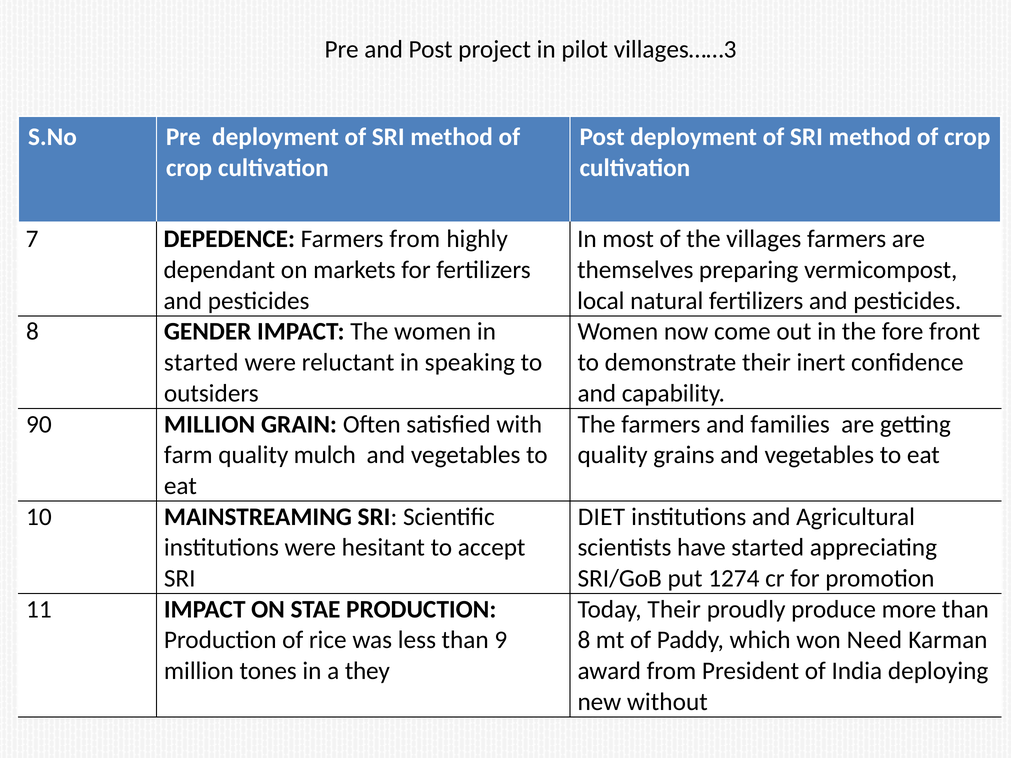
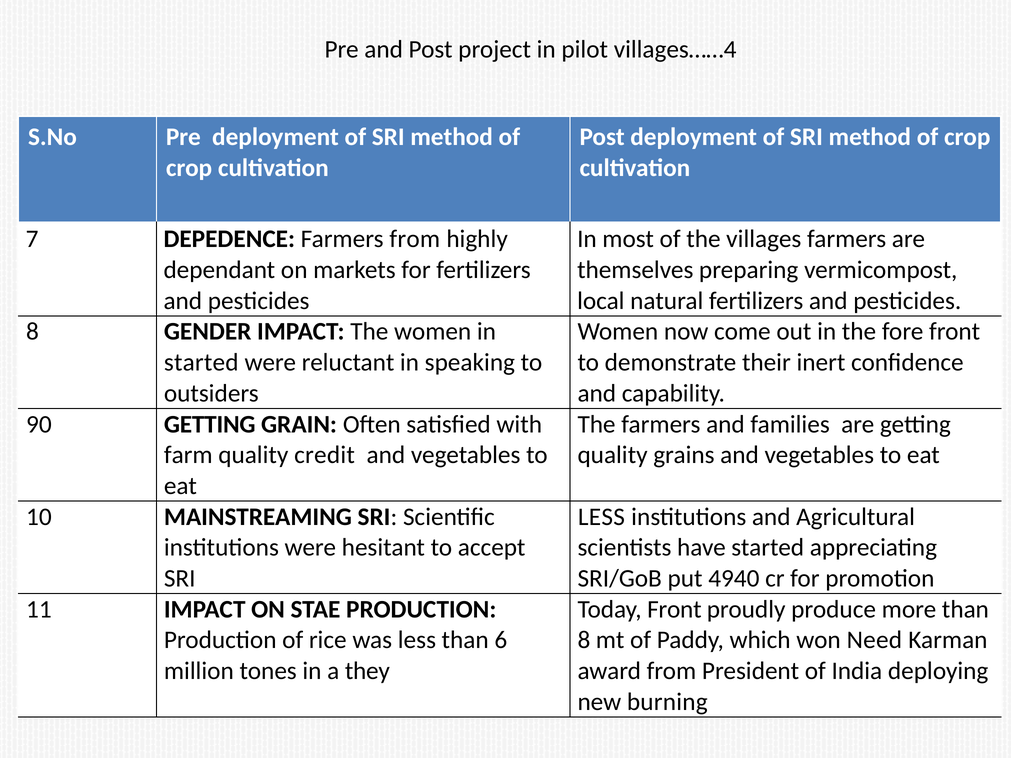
villages……3: villages……3 -> villages……4 (675, 49)
90 MILLION: MILLION -> GETTING (210, 424)
mulch: mulch -> credit (325, 455)
DIET: DIET -> LESS (601, 517)
1274: 1274 -> 4940 (734, 579)
Today Their: Their -> Front (674, 609)
9: 9 -> 6 (501, 640)
without: without -> burning (667, 702)
